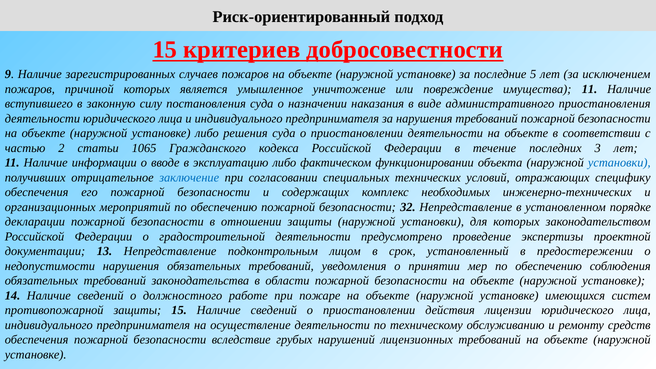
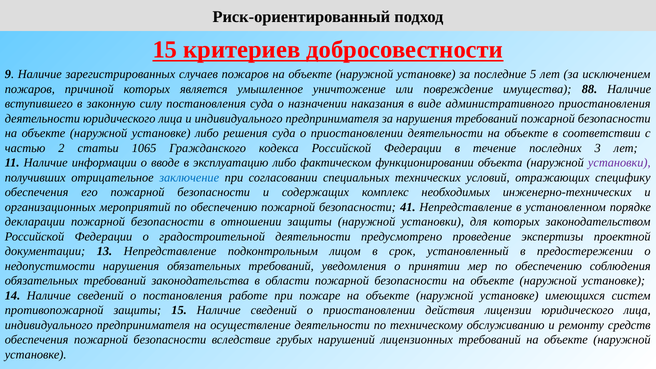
имущества 11: 11 -> 88 (590, 89)
установки colour: blue -> purple (619, 163)
32: 32 -> 41 (408, 207)
о должностного: должностного -> постановления (183, 296)
